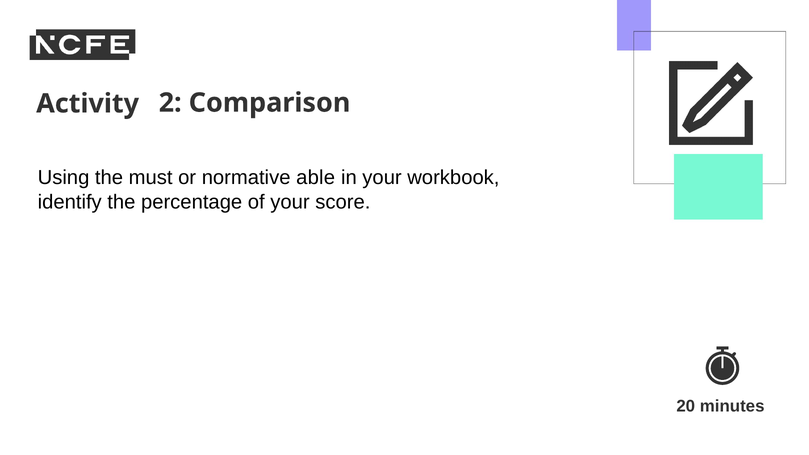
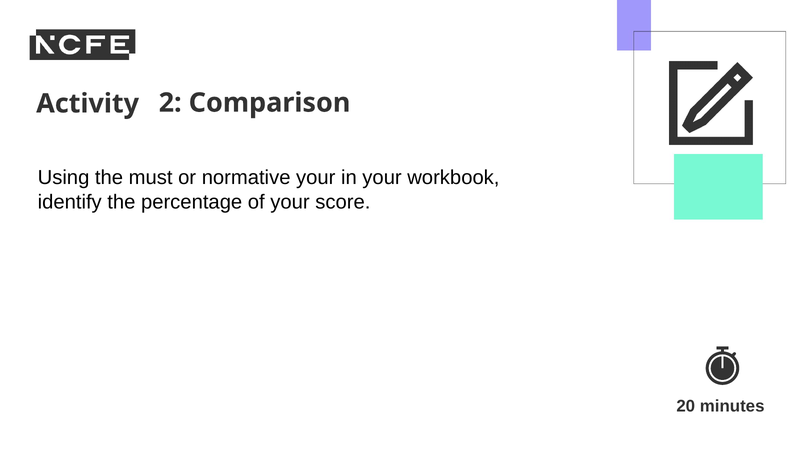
normative able: able -> your (316, 178)
